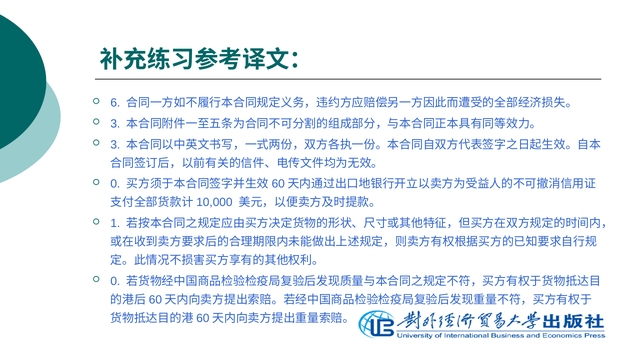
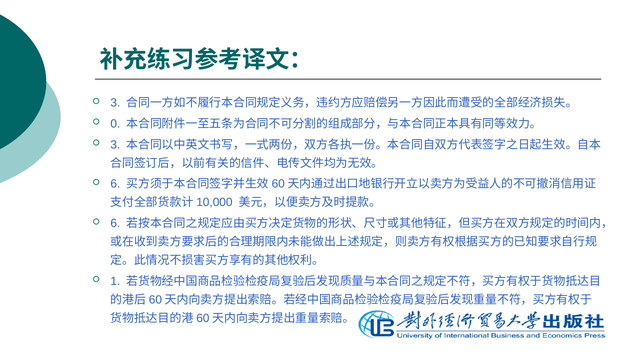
6: 6 -> 3 (115, 103)
3: 3 -> 0 (115, 124)
0: 0 -> 6 (115, 184)
1: 1 -> 6 (115, 223)
0: 0 -> 1 (115, 281)
